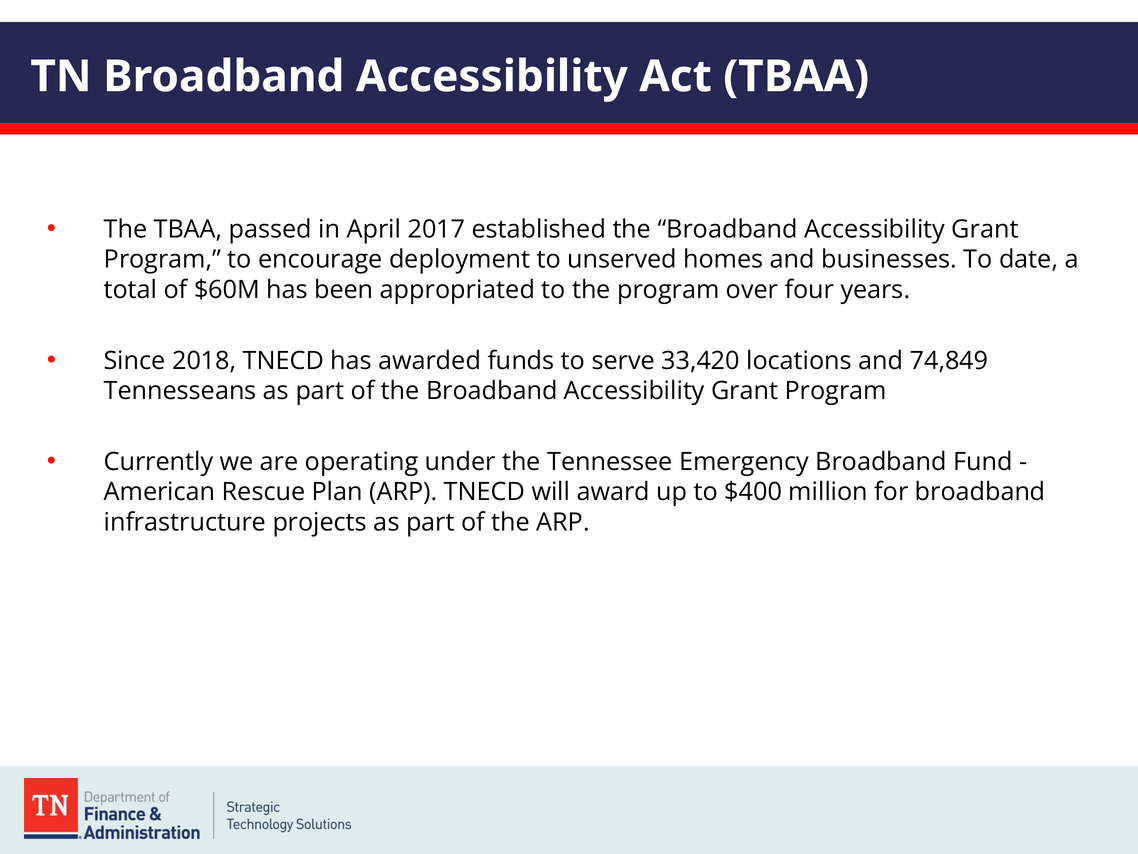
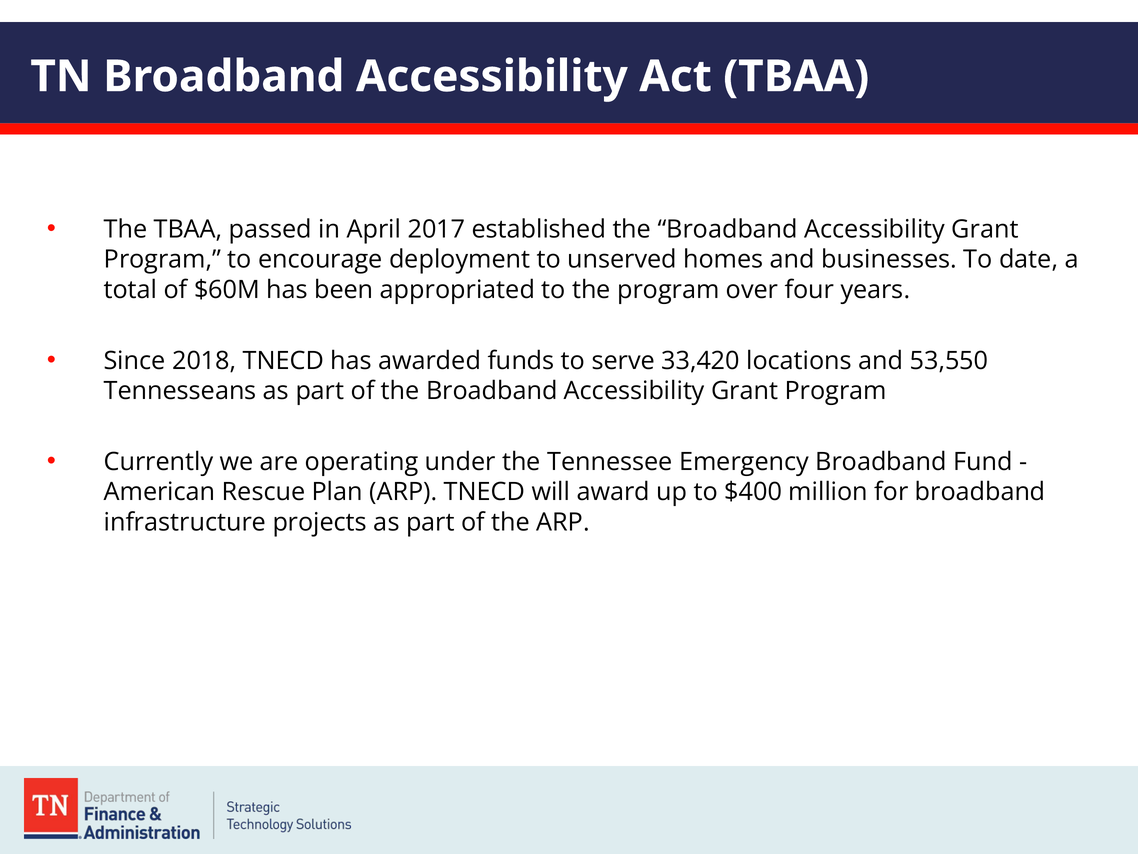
74,849: 74,849 -> 53,550 (949, 360)
